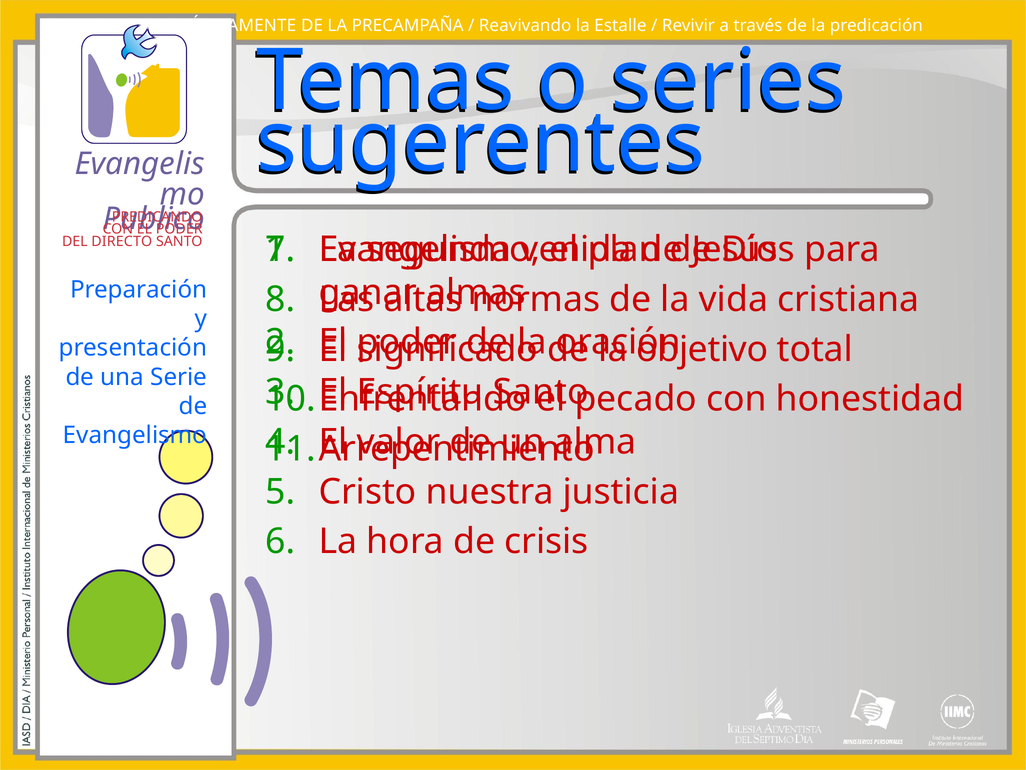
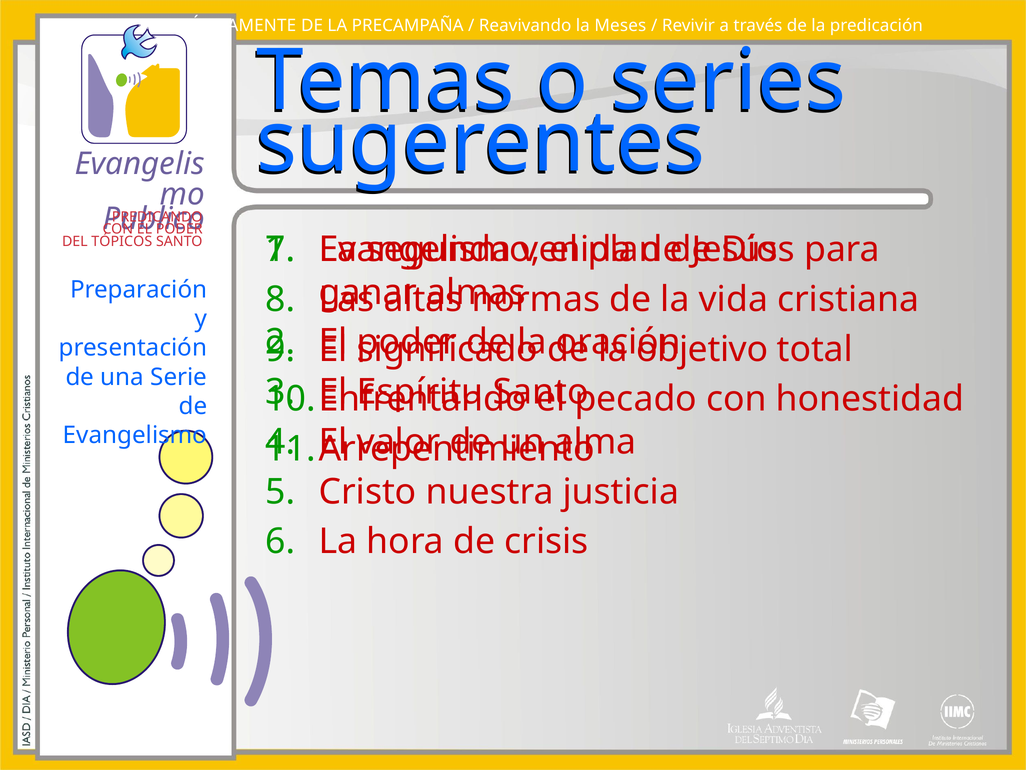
Estalle: Estalle -> Meses (620, 26)
DIRECTO: DIRECTO -> TÓPICOS (122, 241)
